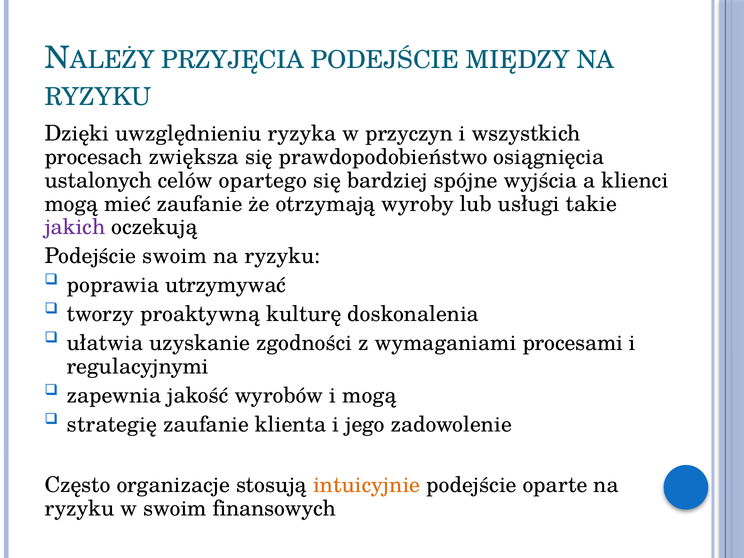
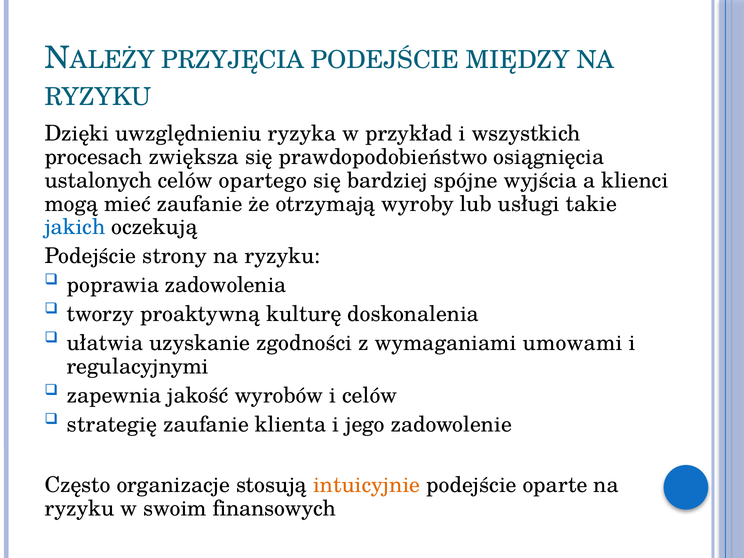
przyczyn: przyczyn -> przykład (409, 134)
jakich colour: purple -> blue (75, 227)
Podejście swoim: swoim -> strony (175, 256)
utrzymywać: utrzymywać -> zadowolenia (226, 285)
procesami: procesami -> umowami (573, 343)
i mogą: mogą -> celów (370, 396)
